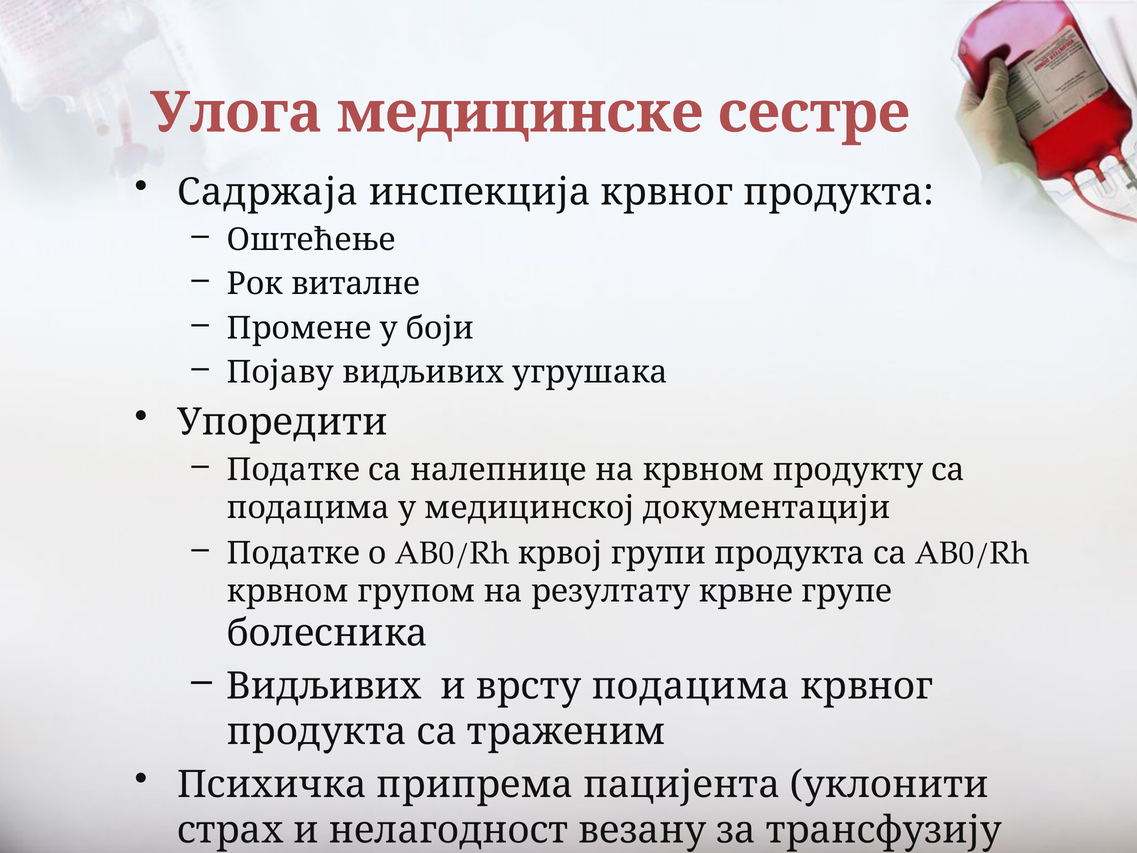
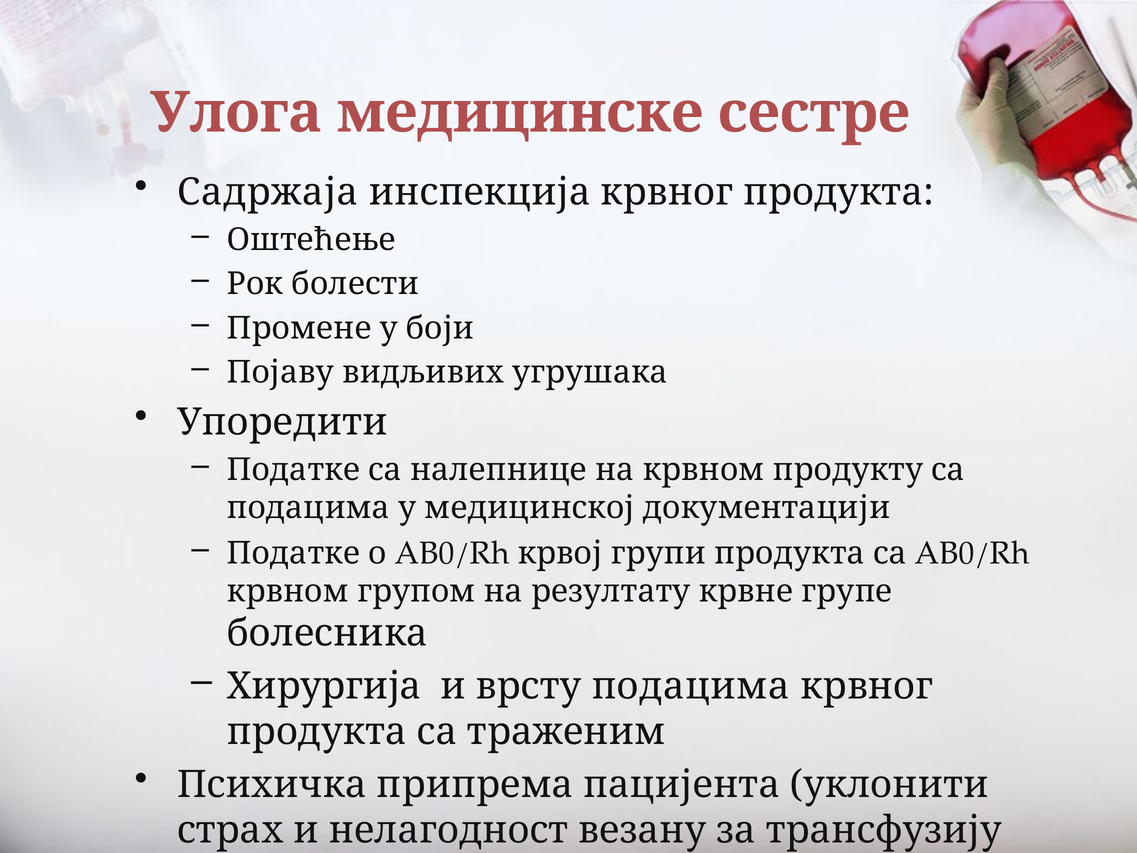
виталне: виталне -> болести (355, 284)
Видљивих: Видљивих -> Хирургија (324, 686)
